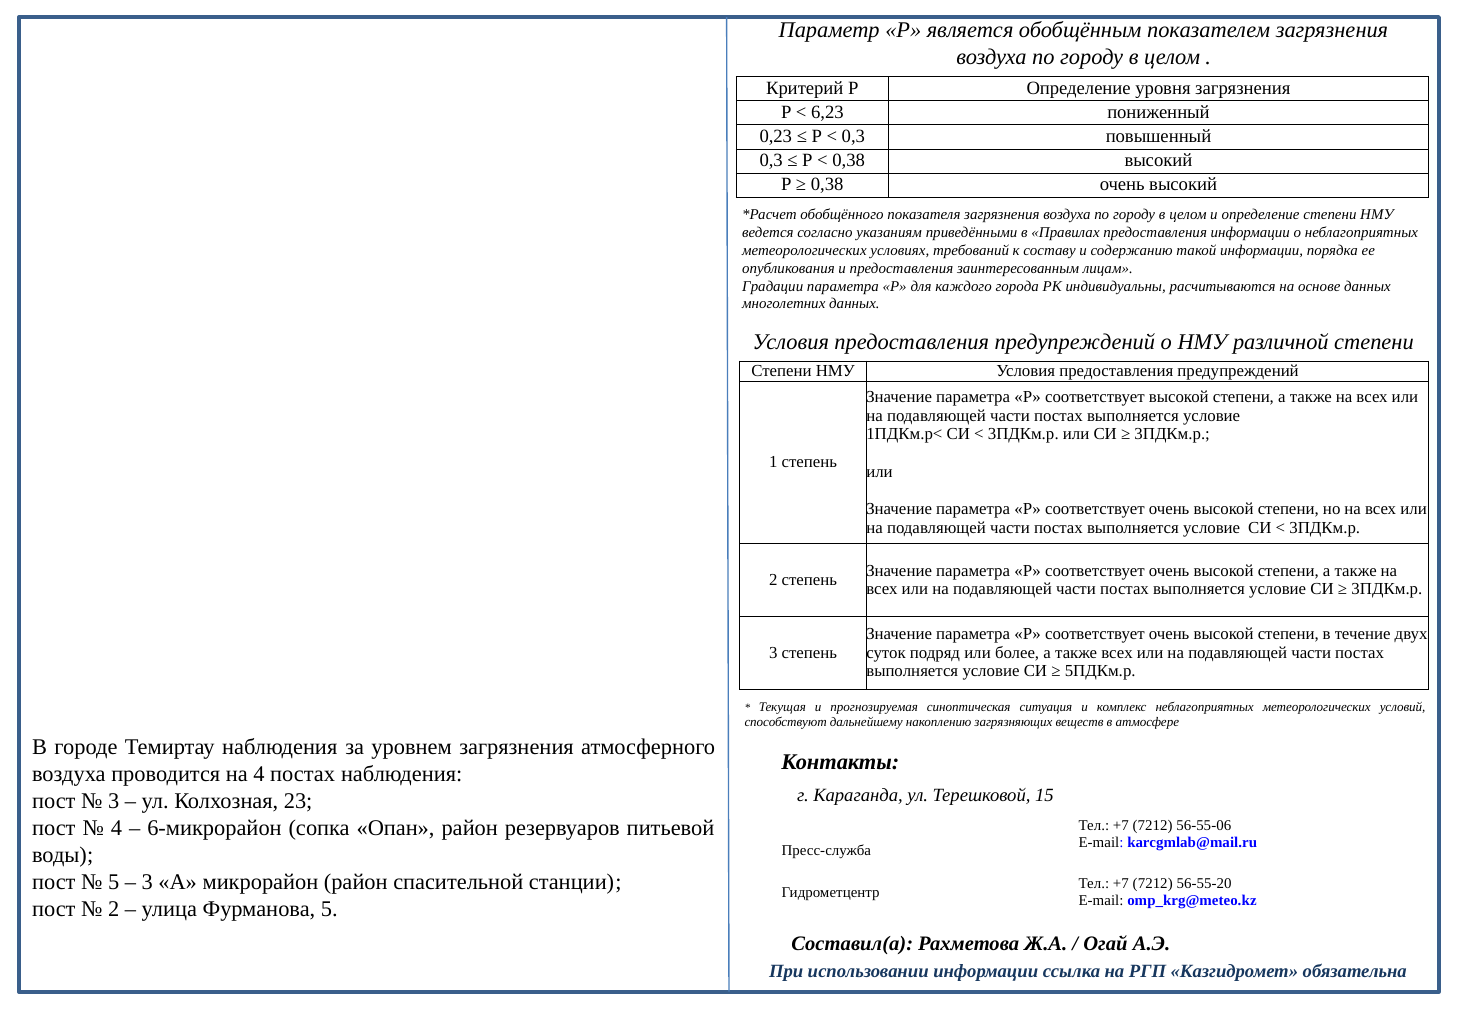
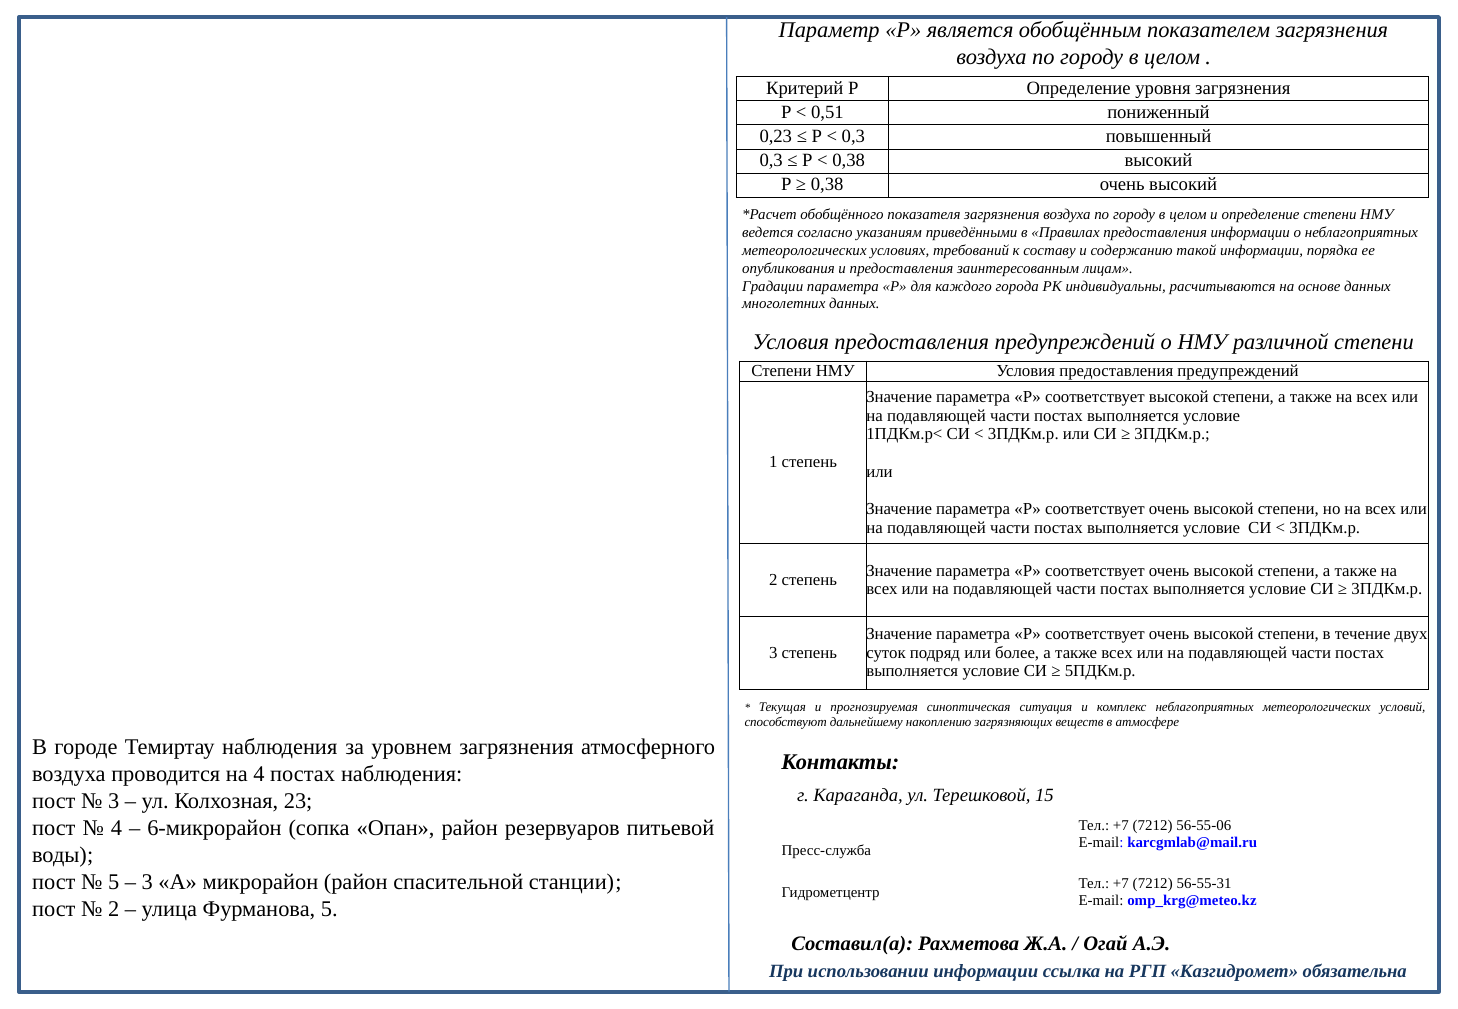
6,23: 6,23 -> 0,51 (827, 113)
56-55-20: 56-55-20 -> 56-55-31 (1204, 884)
